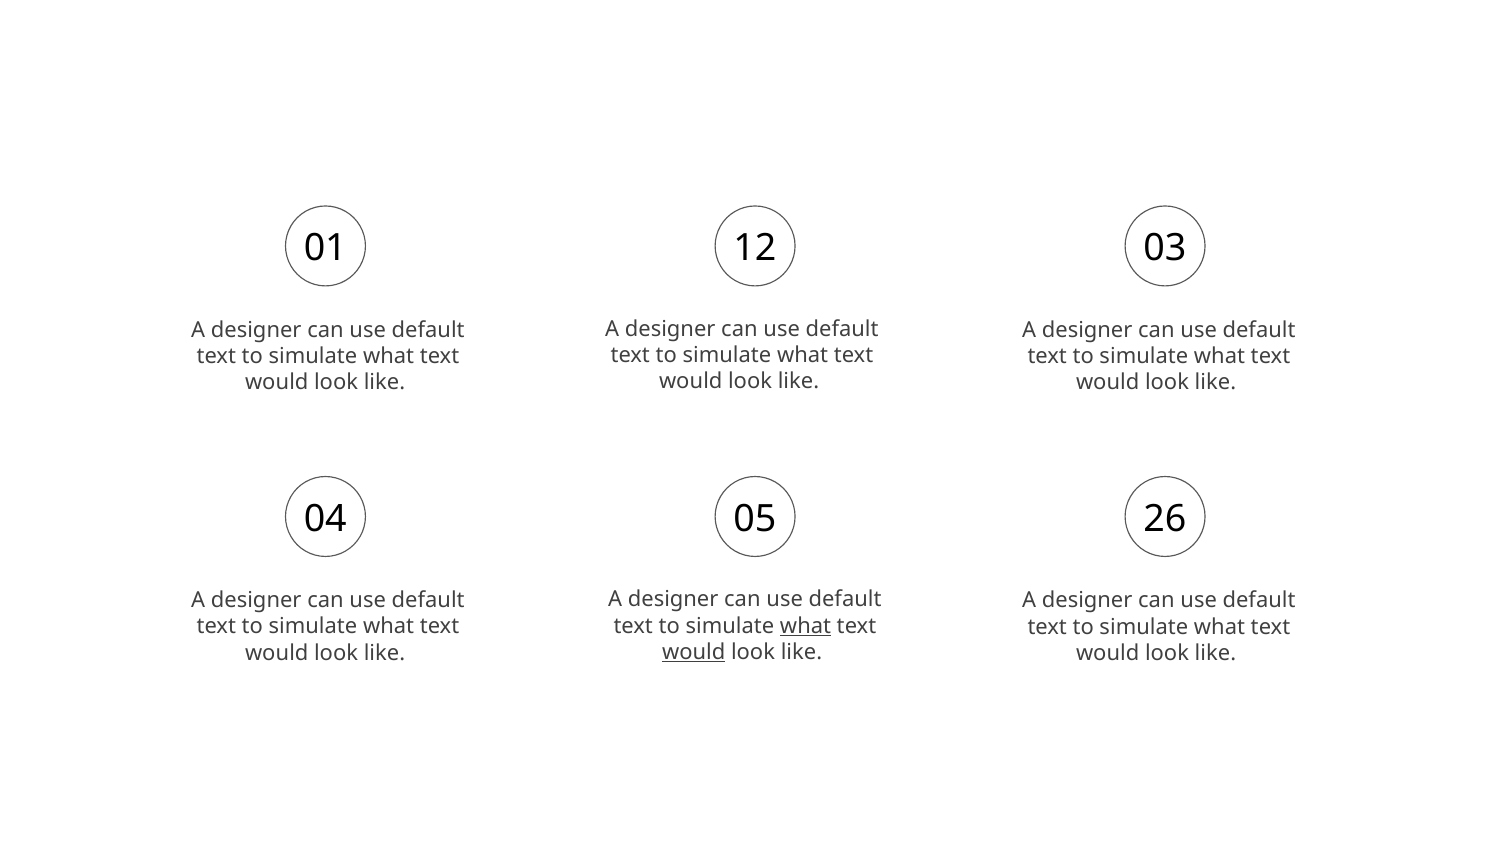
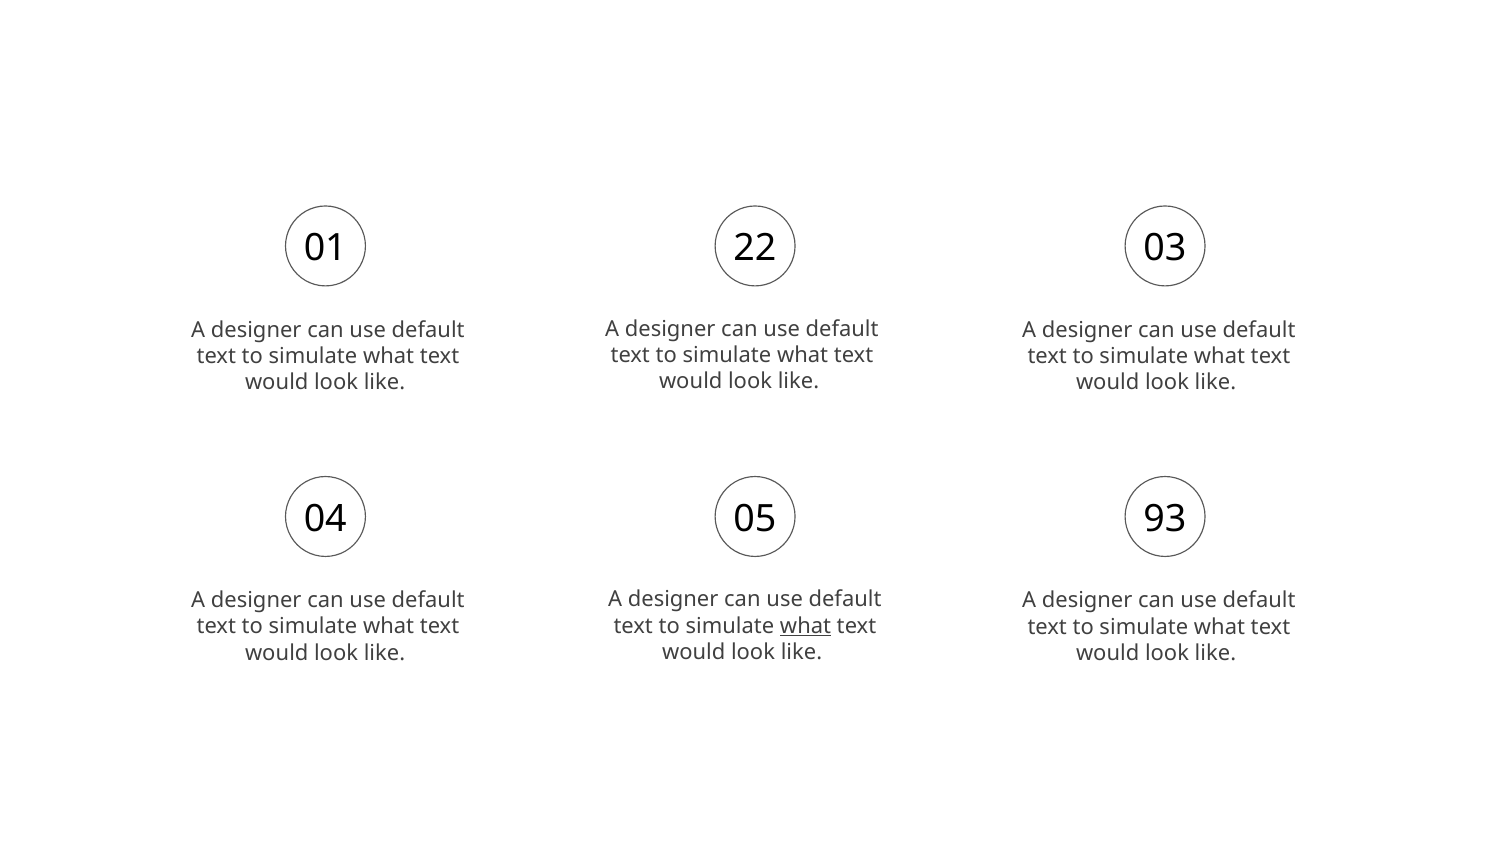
12: 12 -> 22 (755, 248)
26: 26 -> 93 (1165, 519)
would underline: present -> none (694, 652)
